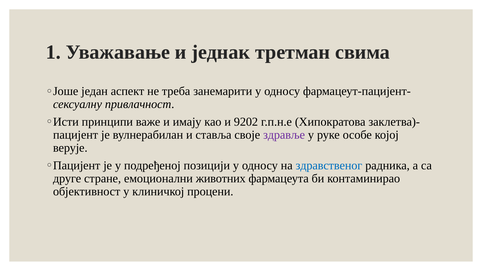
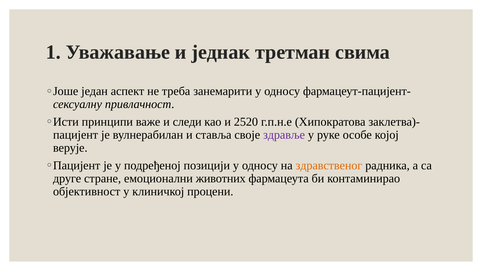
имају: имају -> следи (187, 122)
9202: 9202 -> 2520 (246, 122)
здравственог colour: blue -> orange (329, 165)
